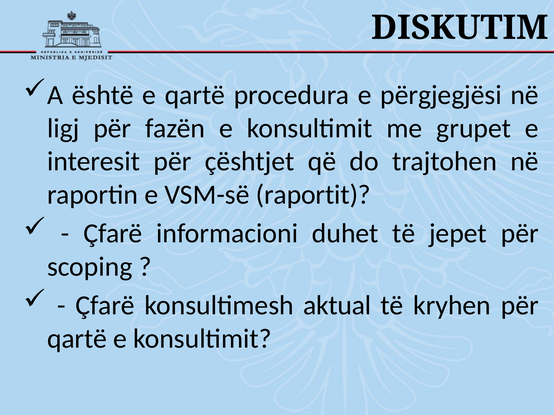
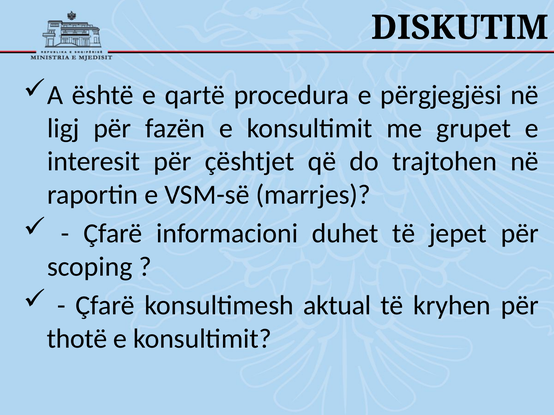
raportit: raportit -> marrjes (313, 195)
qartë: qartë -> thotë (77, 339)
